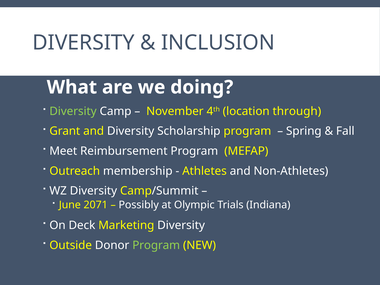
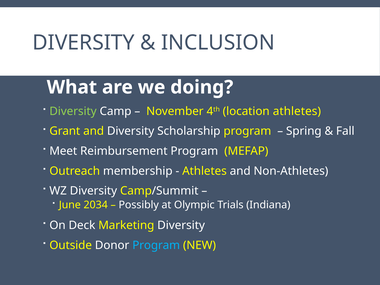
location through: through -> athletes (297, 111)
2071: 2071 -> 2034 (96, 205)
Program colour: light green -> light blue (156, 245)
